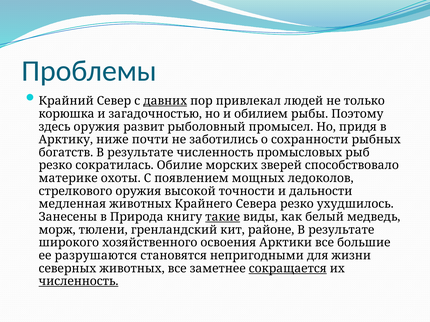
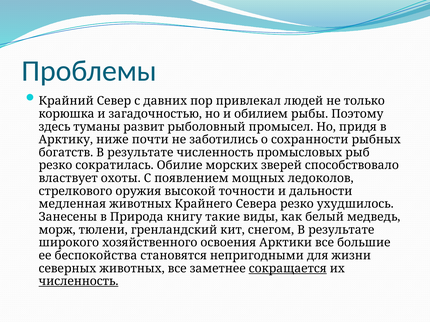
давних underline: present -> none (165, 101)
здесь оружия: оружия -> туманы (97, 127)
материке: материке -> властвует (68, 179)
такие underline: present -> none (223, 217)
районе: районе -> снегом (271, 230)
разрушаются: разрушаются -> беспокойства (96, 256)
